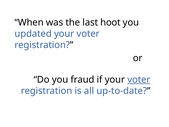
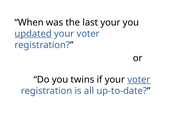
last hoot: hoot -> your (110, 22)
updated underline: none -> present (33, 34)
fraud: fraud -> twins (82, 79)
